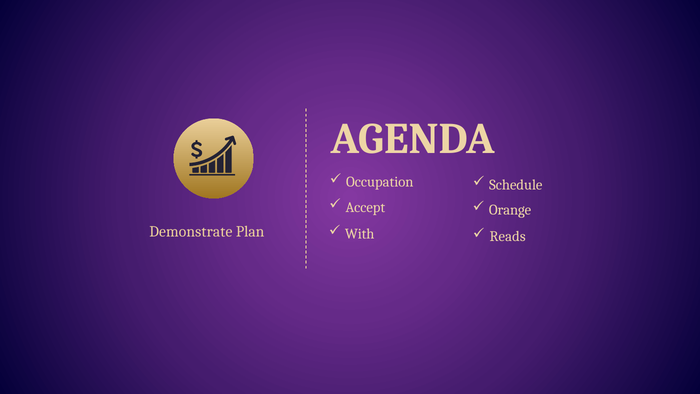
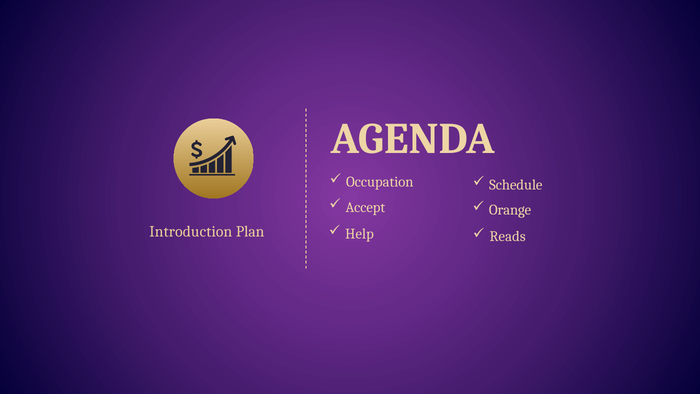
Demonstrate: Demonstrate -> Introduction (191, 232)
With: With -> Help (360, 234)
